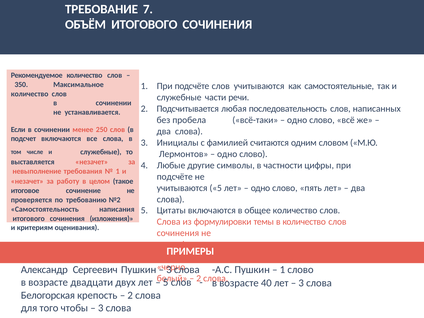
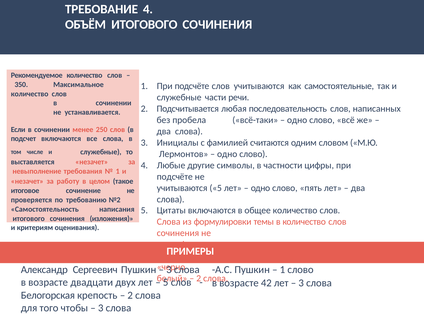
ТРЕБОВАНИЕ 7: 7 -> 4 (148, 9)
40: 40 -> 42 (266, 283)
